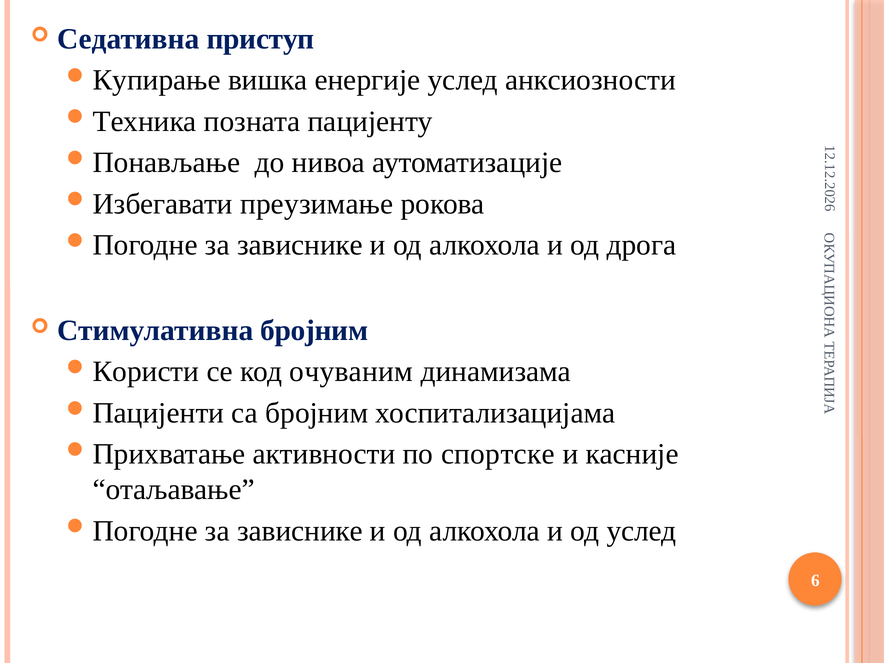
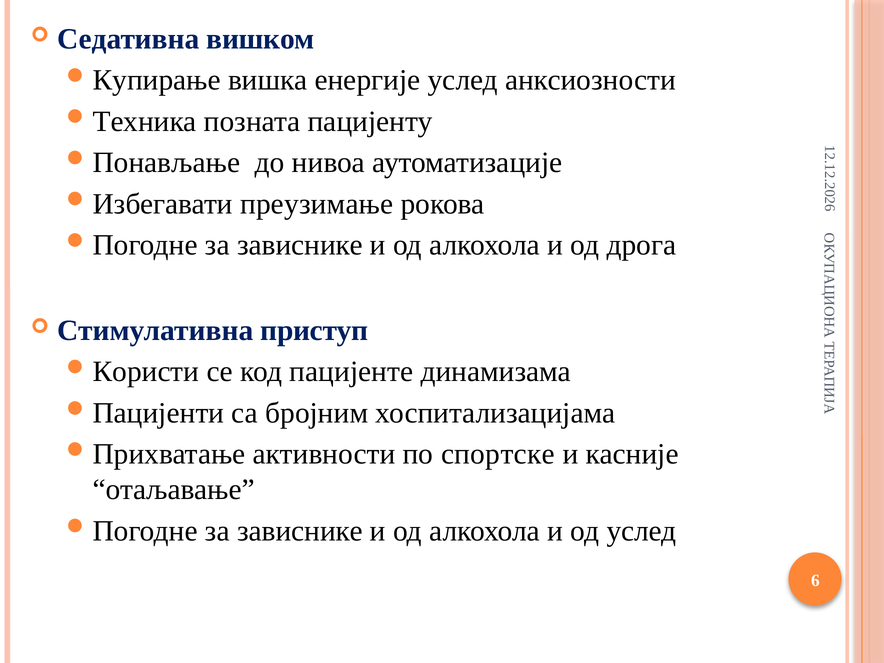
приступ: приступ -> вишком (261, 39)
Стимулативна бројним: бројним -> приступ (314, 331)
очуваним: очуваним -> пацијенте (351, 372)
